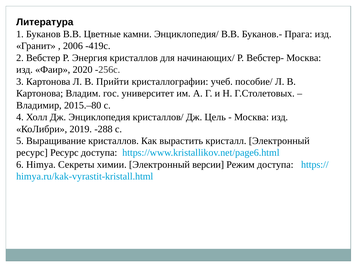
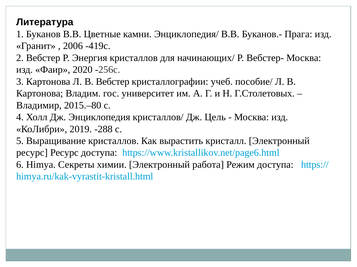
В Прийти: Прийти -> Вебстер (113, 82)
версии: версии -> работа (208, 165)
